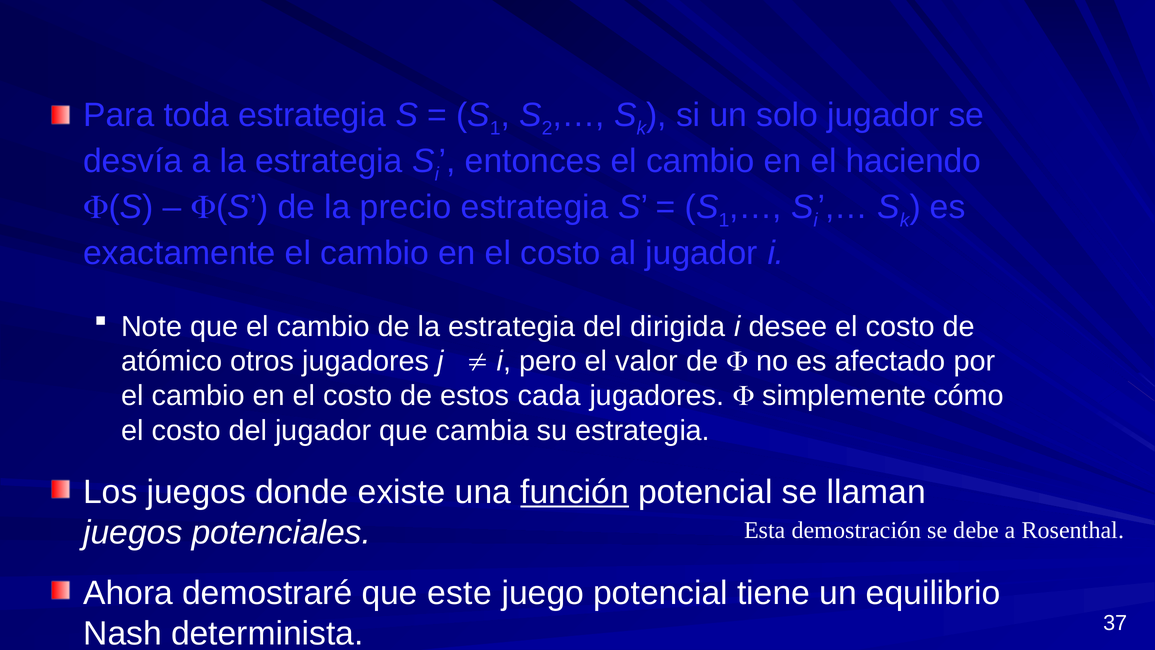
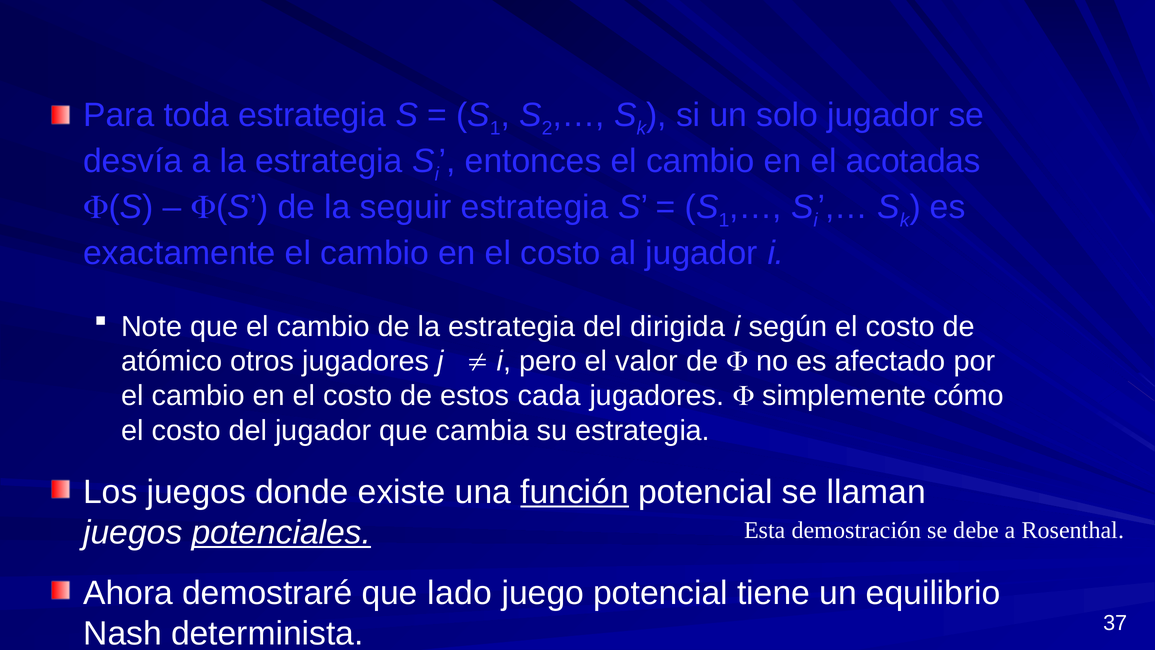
haciendo: haciendo -> acotadas (913, 161)
precio: precio -> seguir (406, 207)
desee: desee -> según (788, 326)
potenciales underline: none -> present (281, 532)
este: este -> lado (460, 593)
